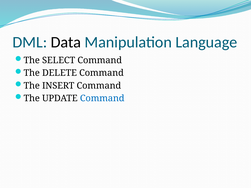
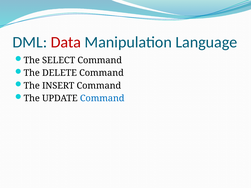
Data colour: black -> red (66, 42)
